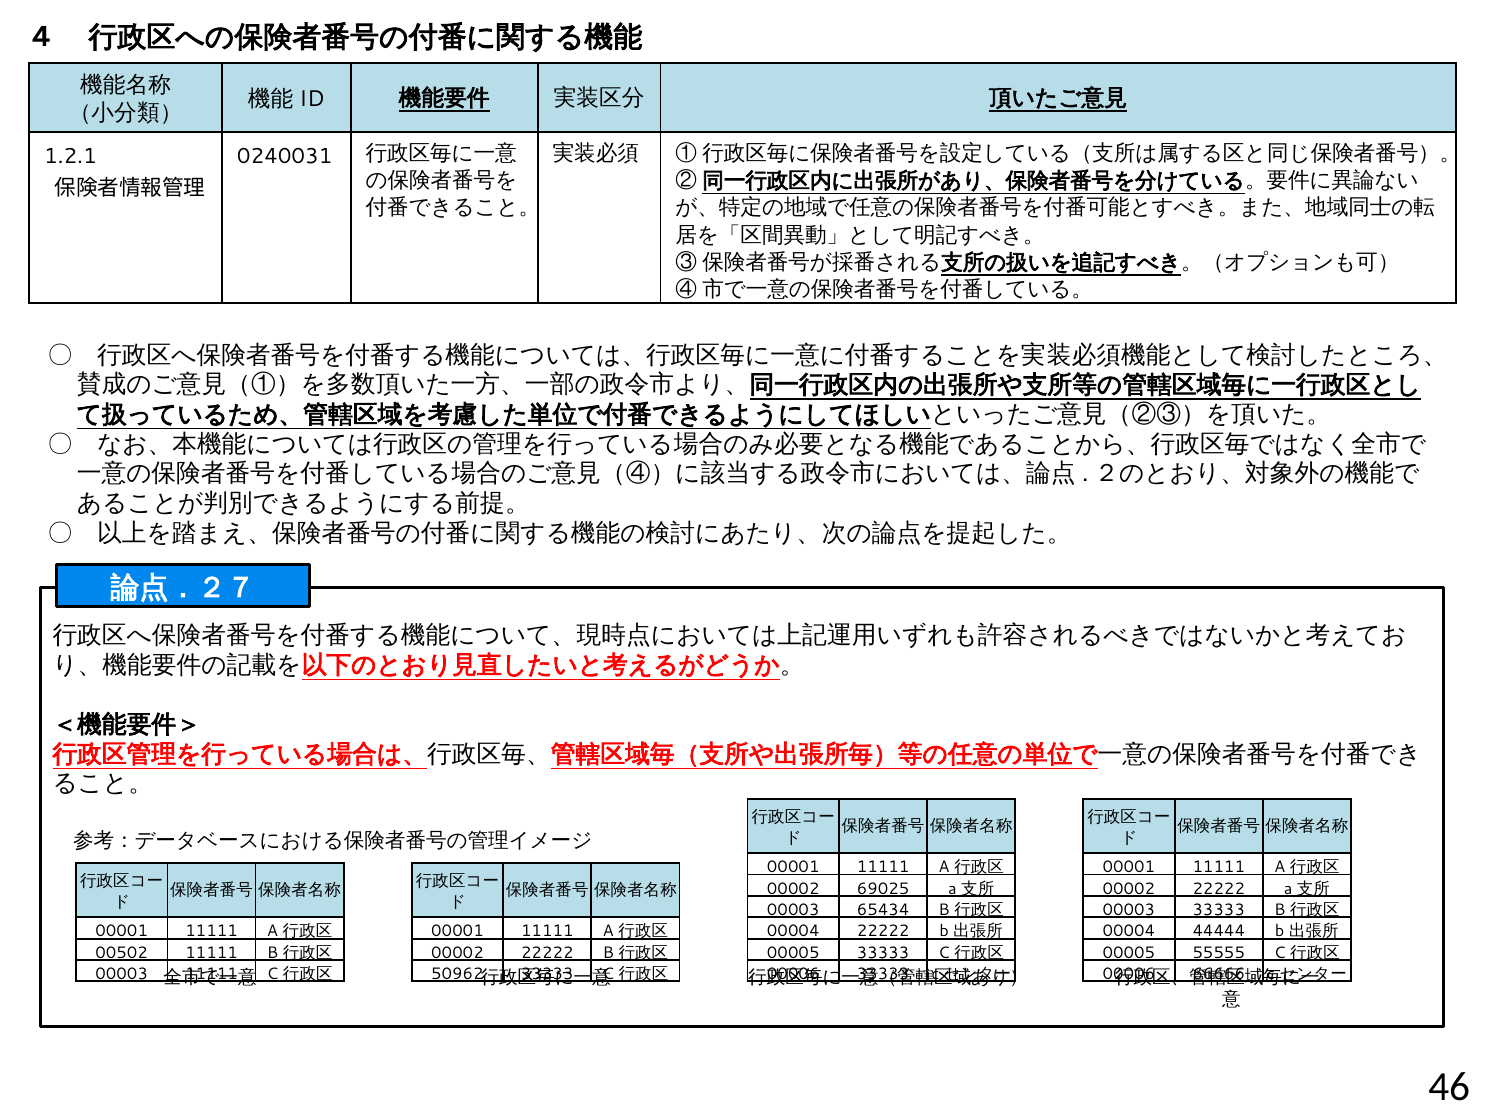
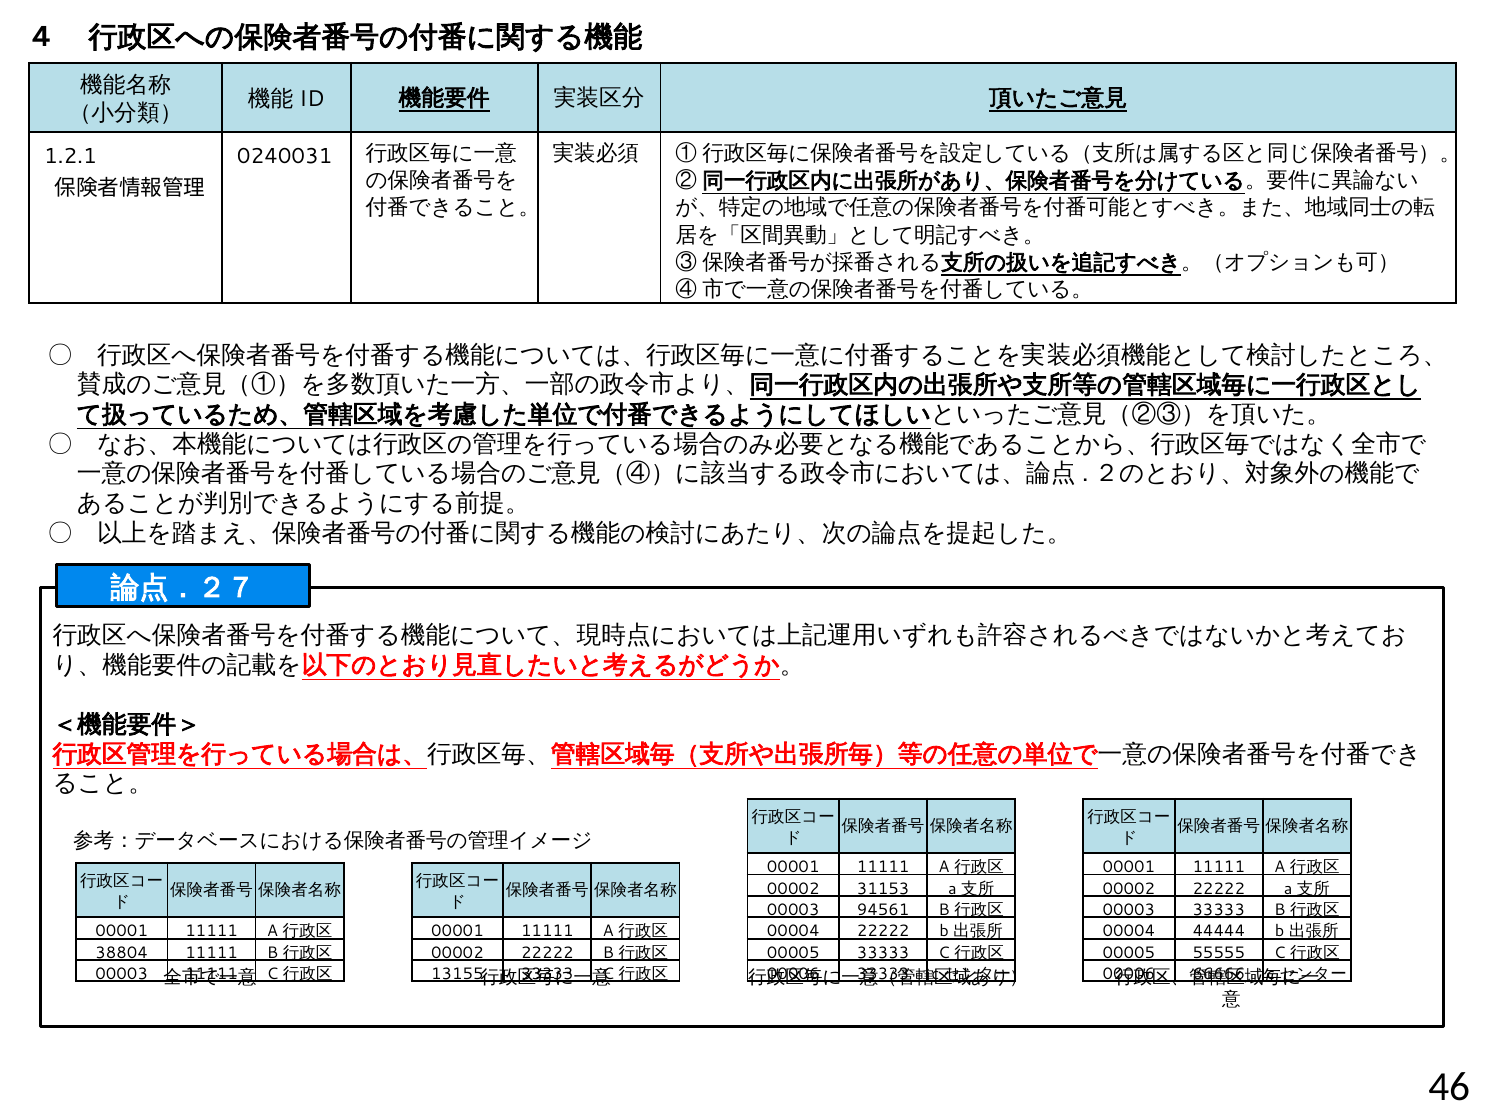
69025: 69025 -> 31153 (883, 888)
65434: 65434 -> 94561 (883, 910)
00502: 00502 -> 38804 (122, 953)
50962: 50962 -> 13155 (457, 974)
